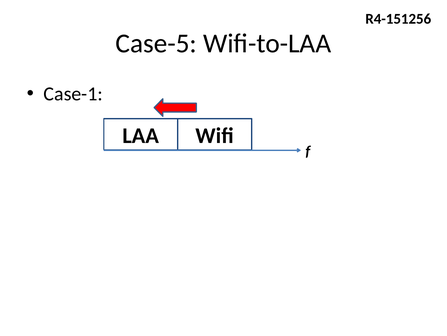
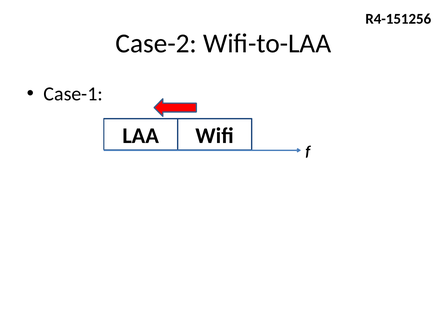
Case-5: Case-5 -> Case-2 (156, 43)
